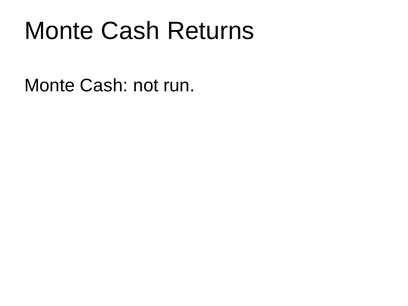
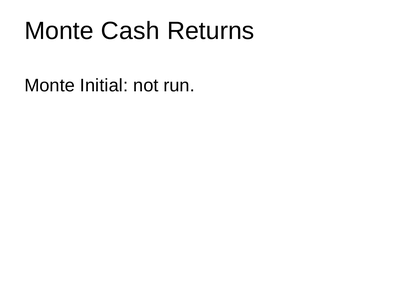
Cash: Cash -> Initial (104, 86)
